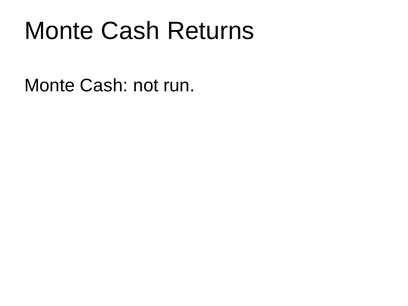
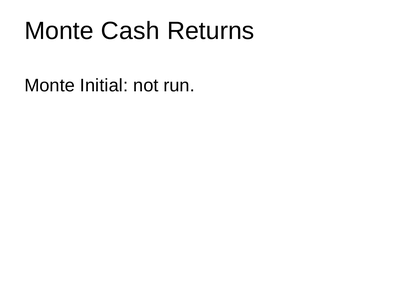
Cash: Cash -> Initial (104, 86)
